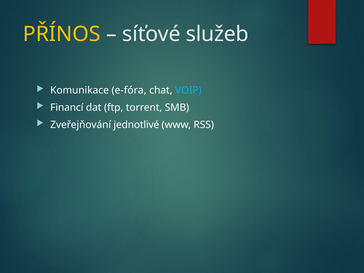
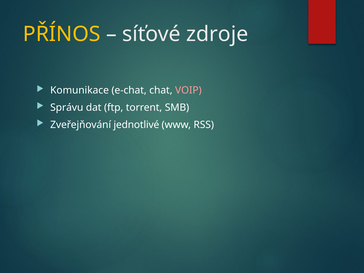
služeb: služeb -> zdroje (217, 34)
e-fóra: e-fóra -> e-chat (129, 90)
VOIP colour: light blue -> pink (188, 90)
Financí: Financí -> Správu (67, 108)
